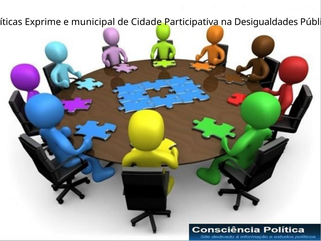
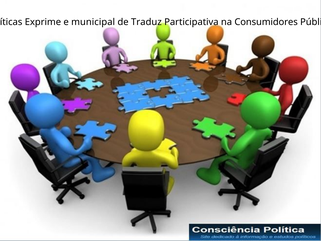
Cidade: Cidade -> Traduz (146, 22)
Desigualdades: Desigualdades -> Consumidores (266, 22)
